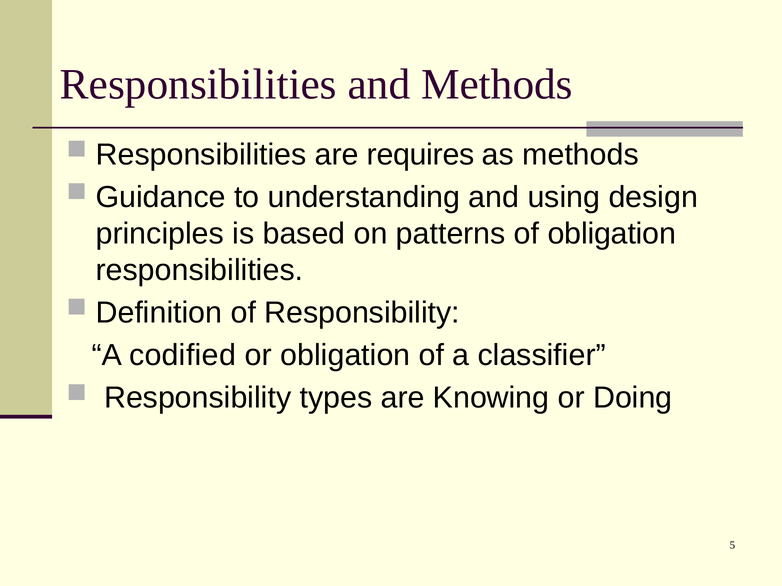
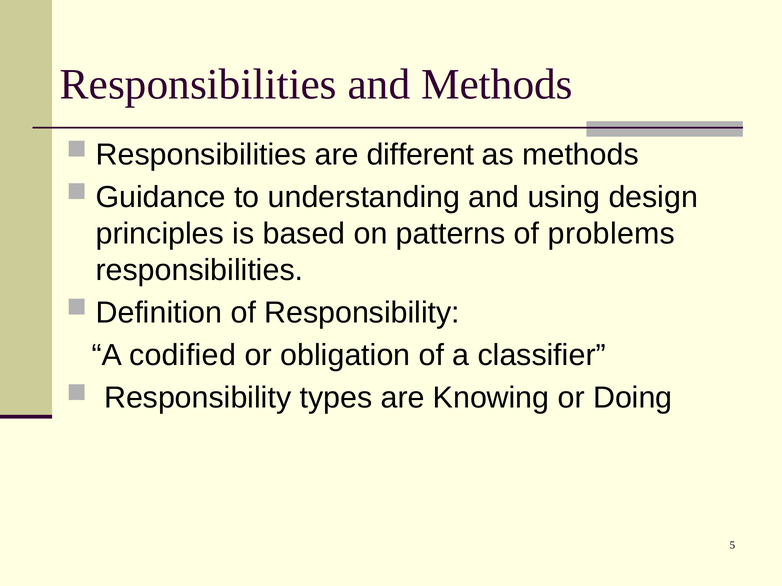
requires: requires -> different (421, 155)
of obligation: obligation -> problems (612, 234)
